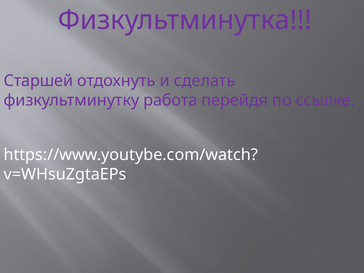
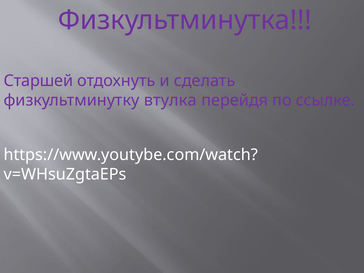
работа: работа -> втулка (170, 100)
